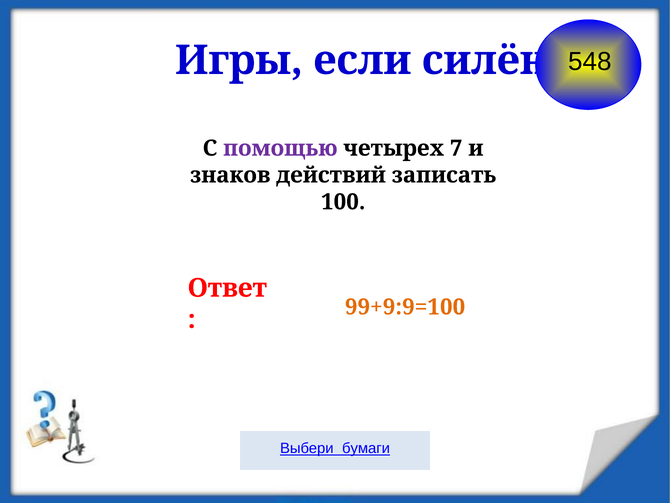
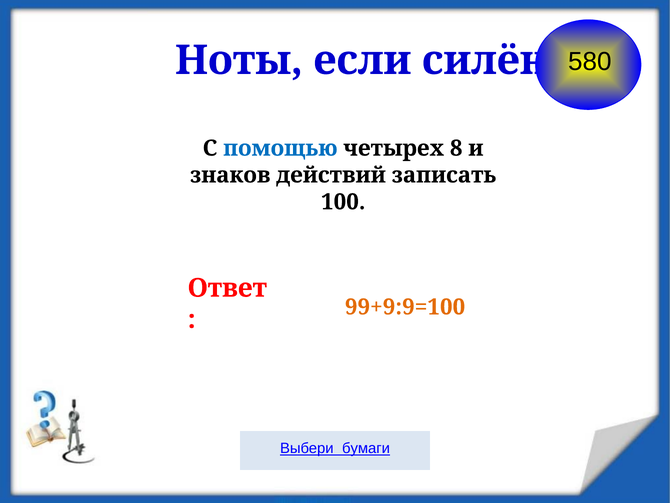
Игры: Игры -> Ноты (239, 60)
548: 548 -> 580 (590, 62)
помощью colour: purple -> blue (280, 148)
7: 7 -> 8 (456, 148)
